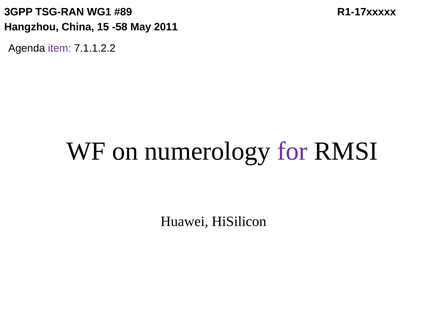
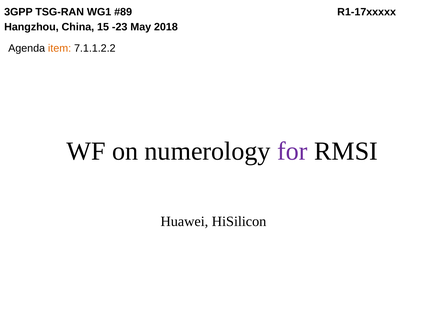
-58: -58 -> -23 (120, 27)
2011: 2011 -> 2018 (166, 27)
item colour: purple -> orange (60, 48)
